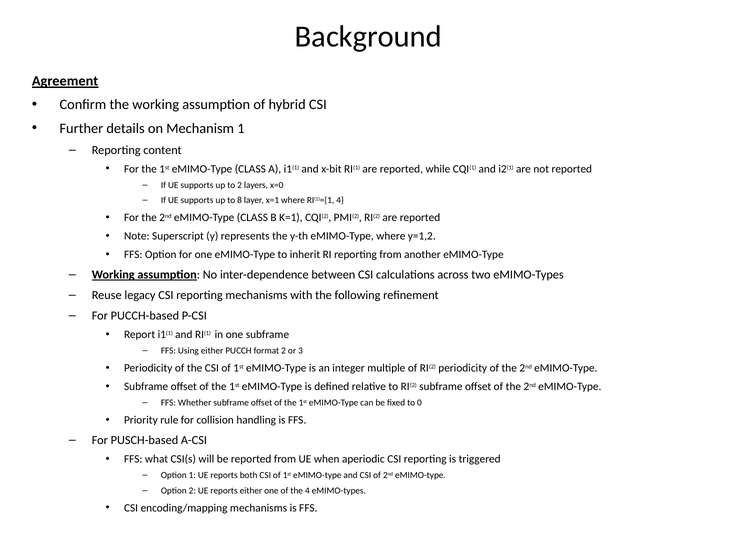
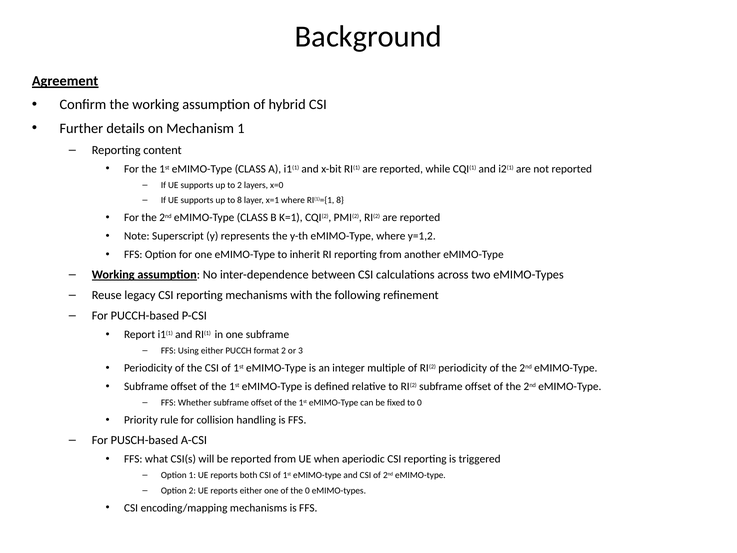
RI(1)={1 4: 4 -> 8 (340, 200)
the 4: 4 -> 0 (307, 490)
